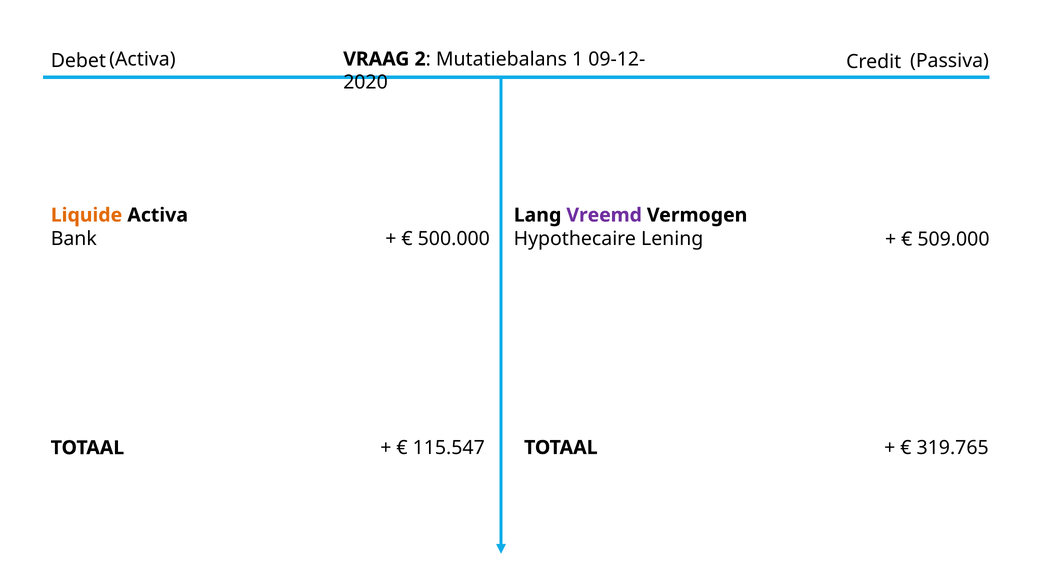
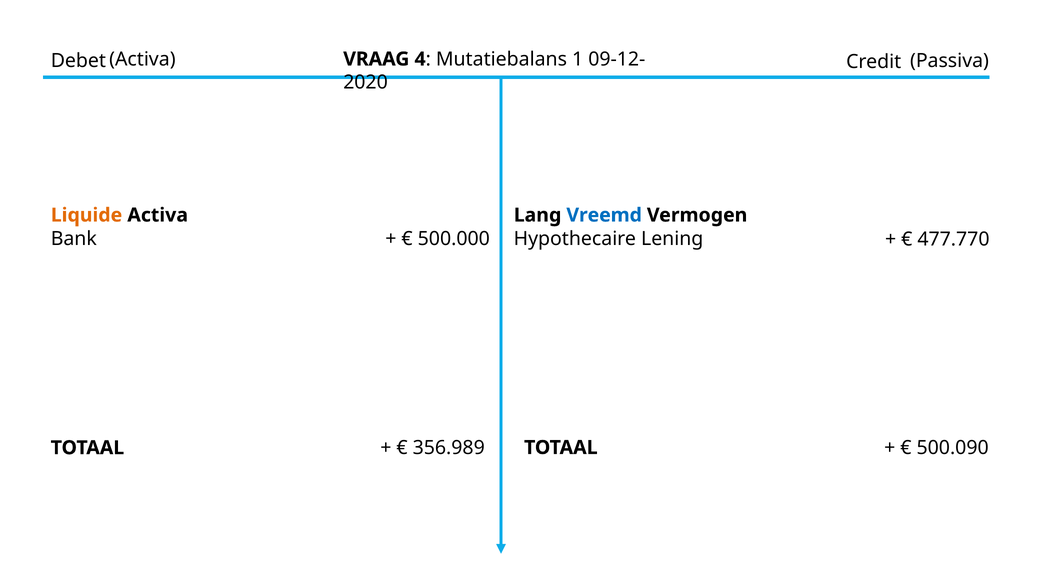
2: 2 -> 4 (420, 59)
Vreemd colour: purple -> blue (604, 215)
509.000: 509.000 -> 477.770 (953, 239)
319.765: 319.765 -> 500.090 (953, 447)
115.547: 115.547 -> 356.989 (449, 447)
